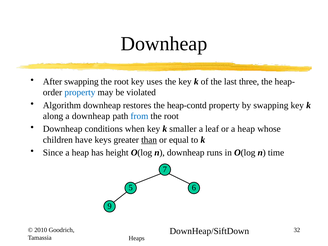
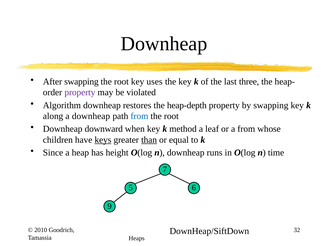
property colour: blue -> purple (80, 92)
heap-contd: heap-contd -> heap-depth (187, 105)
conditions: conditions -> downward (104, 129)
smaller: smaller -> method (183, 129)
or a heap: heap -> from (246, 129)
keys underline: none -> present (103, 140)
